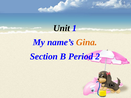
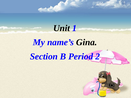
Gina colour: orange -> black (87, 42)
